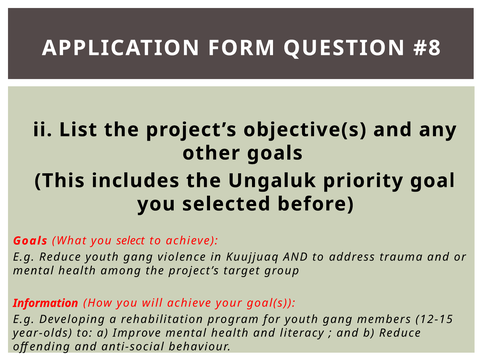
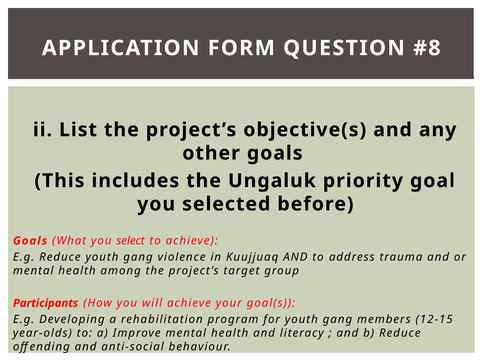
Information: Information -> Participants (46, 303)
